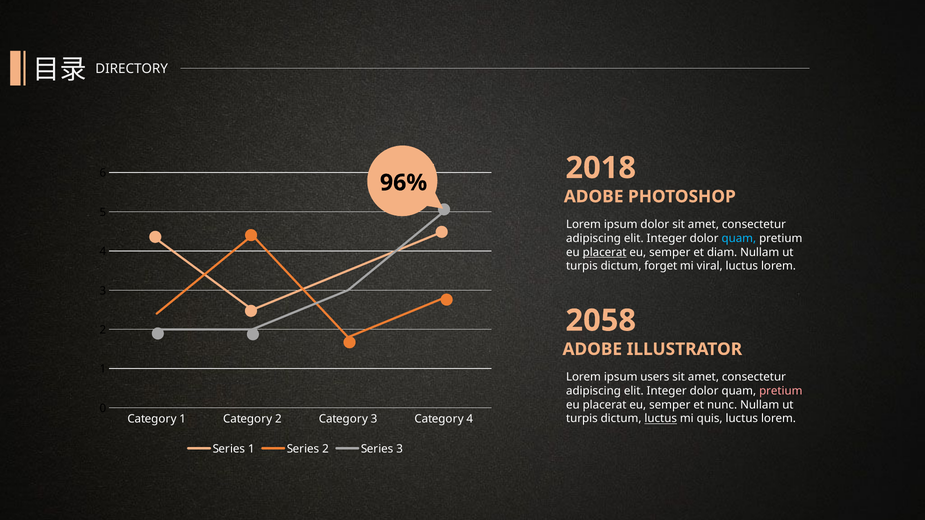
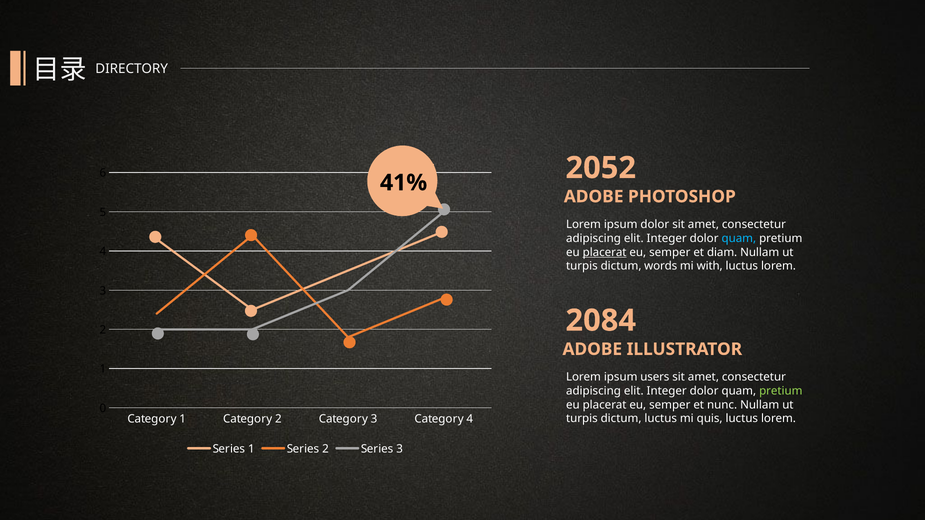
2018: 2018 -> 2052 (601, 168)
96%: 96% -> 41% (404, 183)
forget: forget -> words (661, 266)
viral: viral -> with (710, 266)
2058: 2058 -> 2084 (601, 321)
pretium colour: pink -> light green (781, 391)
luctus underline: present -> none (661, 419)
